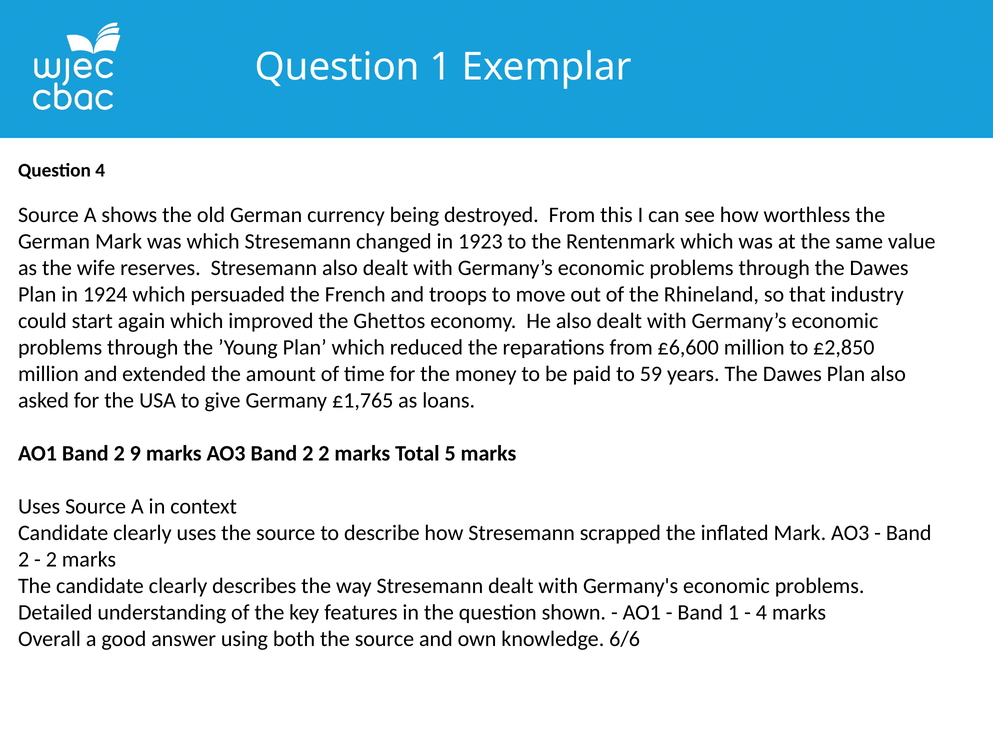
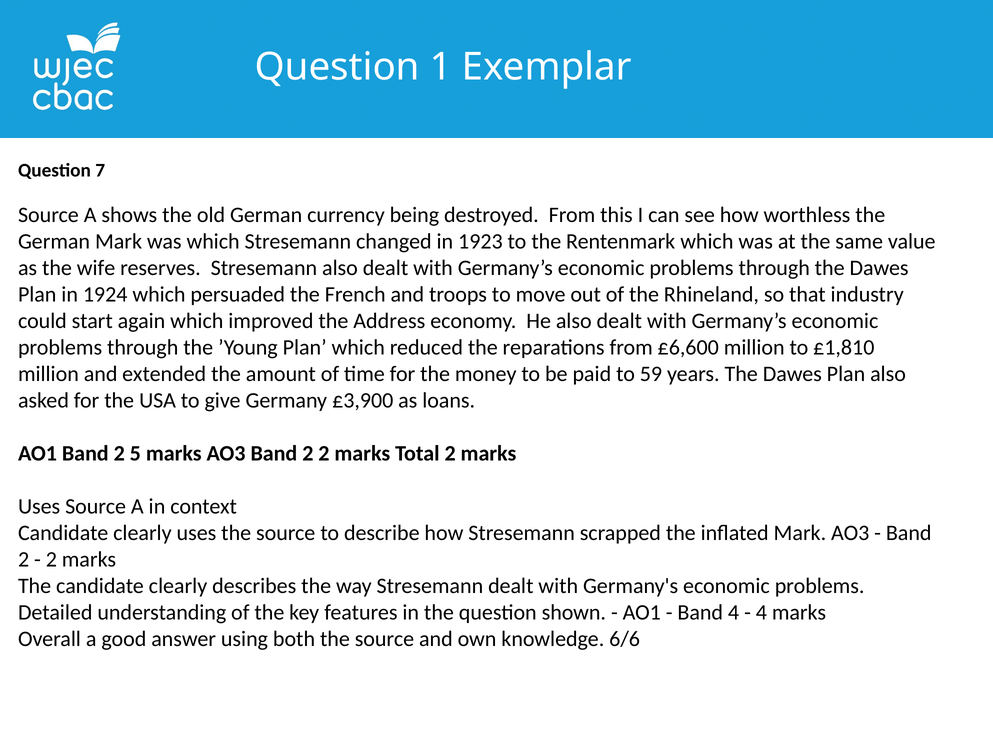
Question 4: 4 -> 7 (100, 170)
Ghettos: Ghettos -> Address (389, 321)
£2,850: £2,850 -> £1,810 (844, 347)
£1,765: £1,765 -> £3,900 (363, 400)
9: 9 -> 5 (135, 453)
Total 5: 5 -> 2 (450, 453)
Band 1: 1 -> 4 (734, 612)
